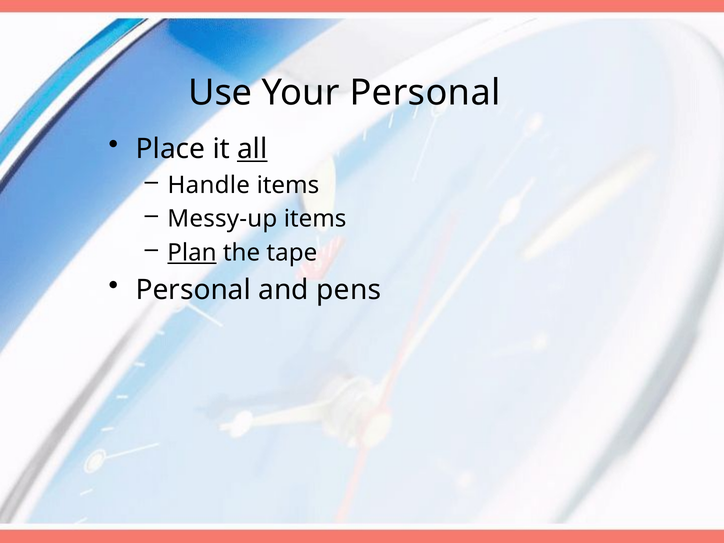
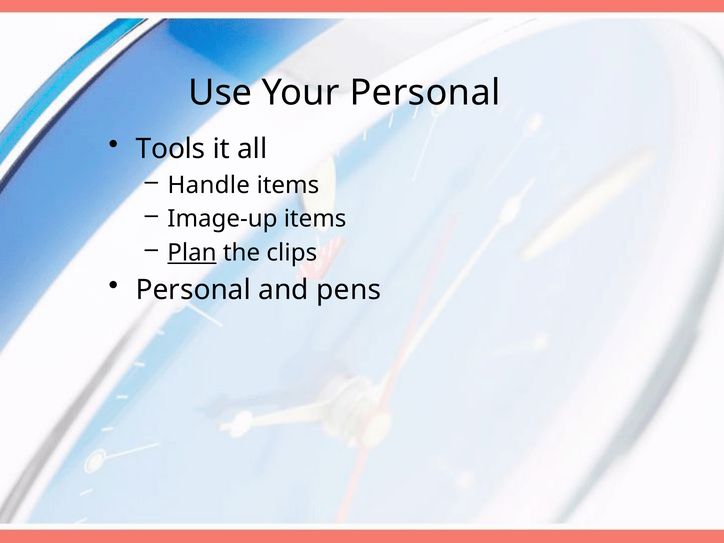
Place: Place -> Tools (171, 149)
all underline: present -> none (252, 149)
Messy-up: Messy-up -> Image-up (222, 219)
tape: tape -> clips (292, 253)
